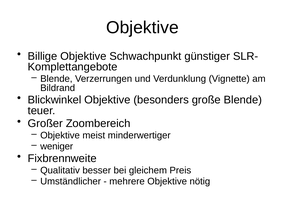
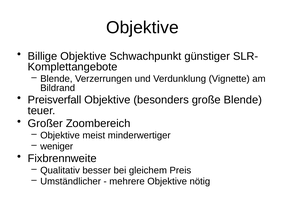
Blickwinkel: Blickwinkel -> Preisverfall (55, 100)
